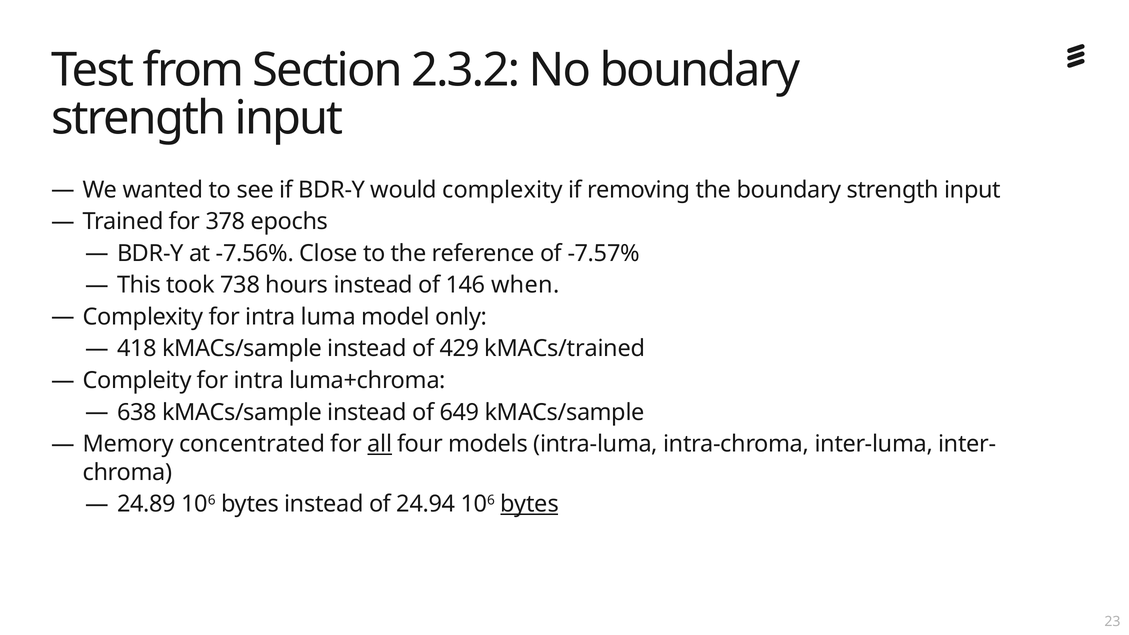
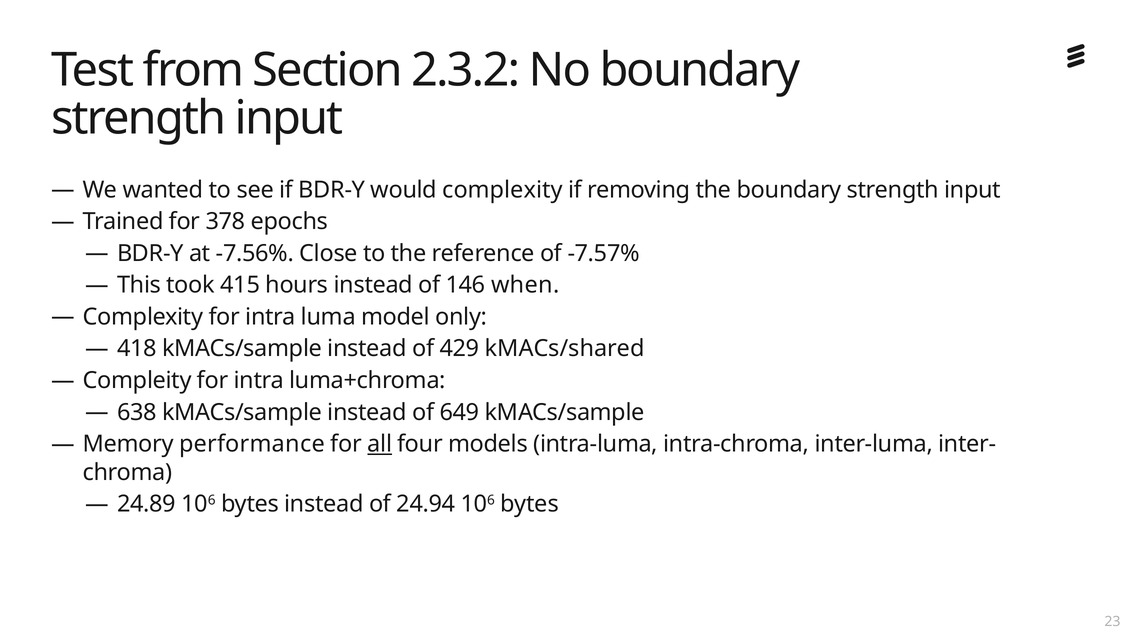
738: 738 -> 415 (240, 285)
kMACs/trained: kMACs/trained -> kMACs/shared (565, 349)
concentrated: concentrated -> performance (252, 444)
bytes underline: present -> none (530, 504)
